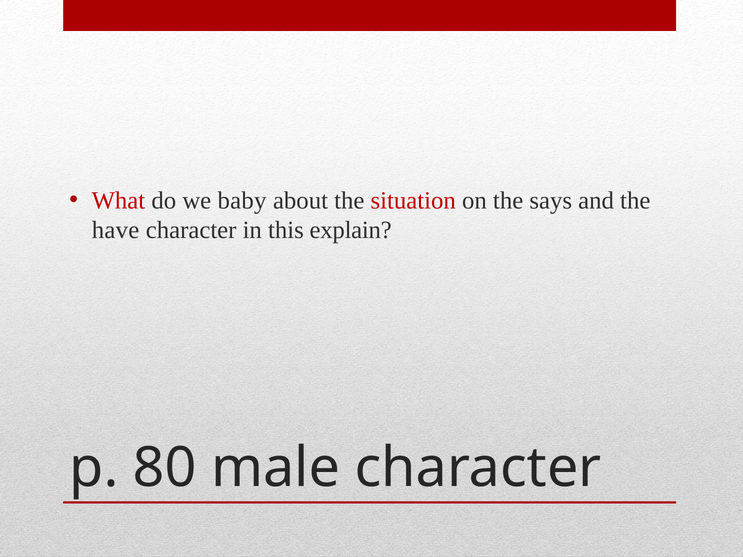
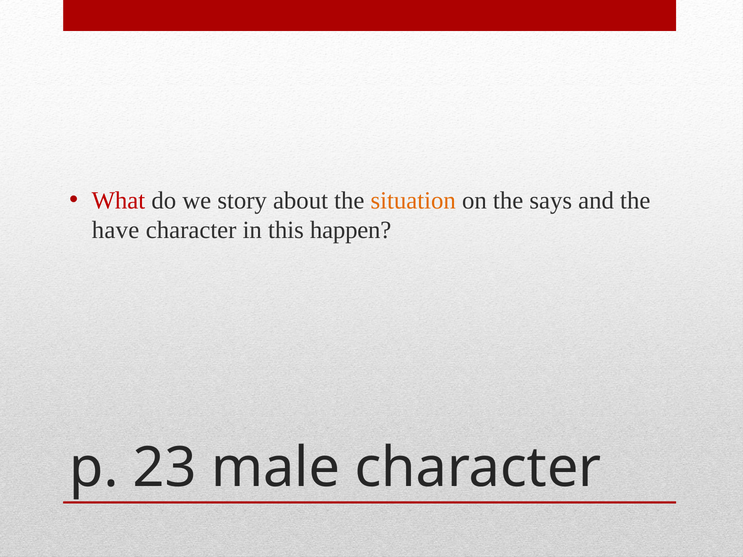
baby: baby -> story (242, 200)
situation colour: red -> orange (413, 200)
explain: explain -> happen (351, 230)
80: 80 -> 23 (165, 468)
